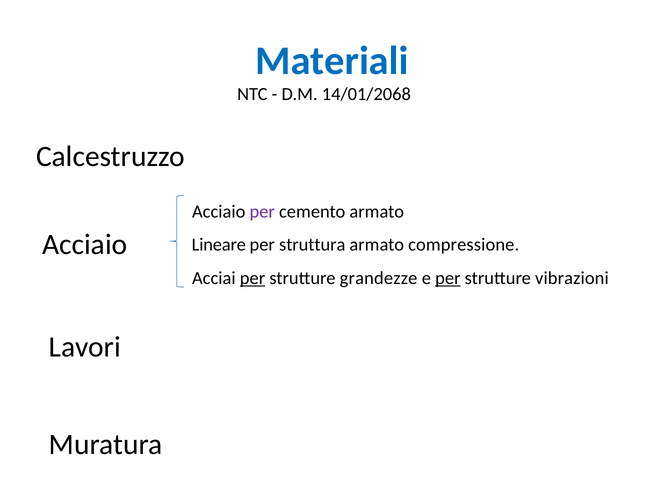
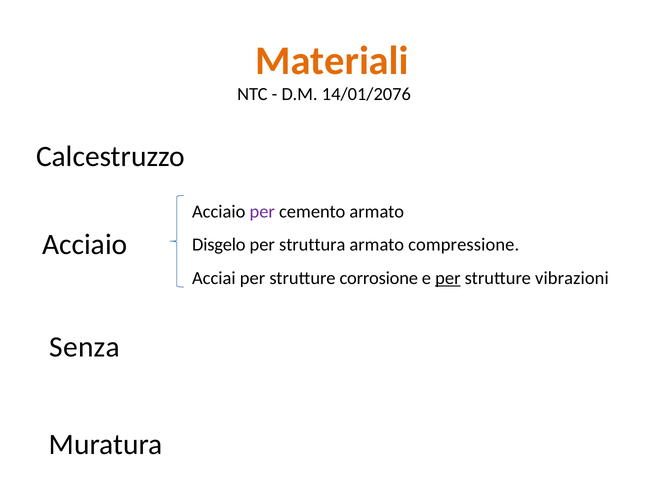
Materiali colour: blue -> orange (332, 61)
14/01/2068: 14/01/2068 -> 14/01/2076 (366, 94)
Lineare: Lineare -> Disgelo (219, 245)
per underline: present -> none (253, 278)
grandezze: grandezze -> corrosione (379, 278)
Lavori: Lavori -> Senza (85, 347)
